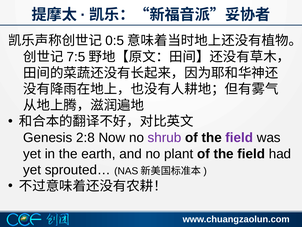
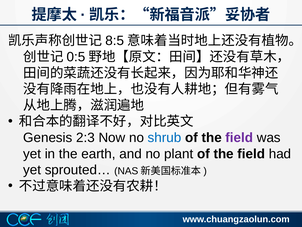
0:5: 0:5 -> 8:5 (115, 41)
7:5: 7:5 -> 0:5 (76, 57)
2:8: 2:8 -> 2:3 (85, 137)
shrub colour: purple -> blue (165, 137)
